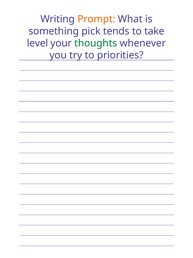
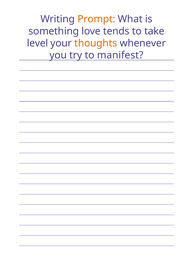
pick: pick -> love (91, 31)
thoughts colour: green -> orange (96, 43)
priorities: priorities -> manifest (120, 55)
